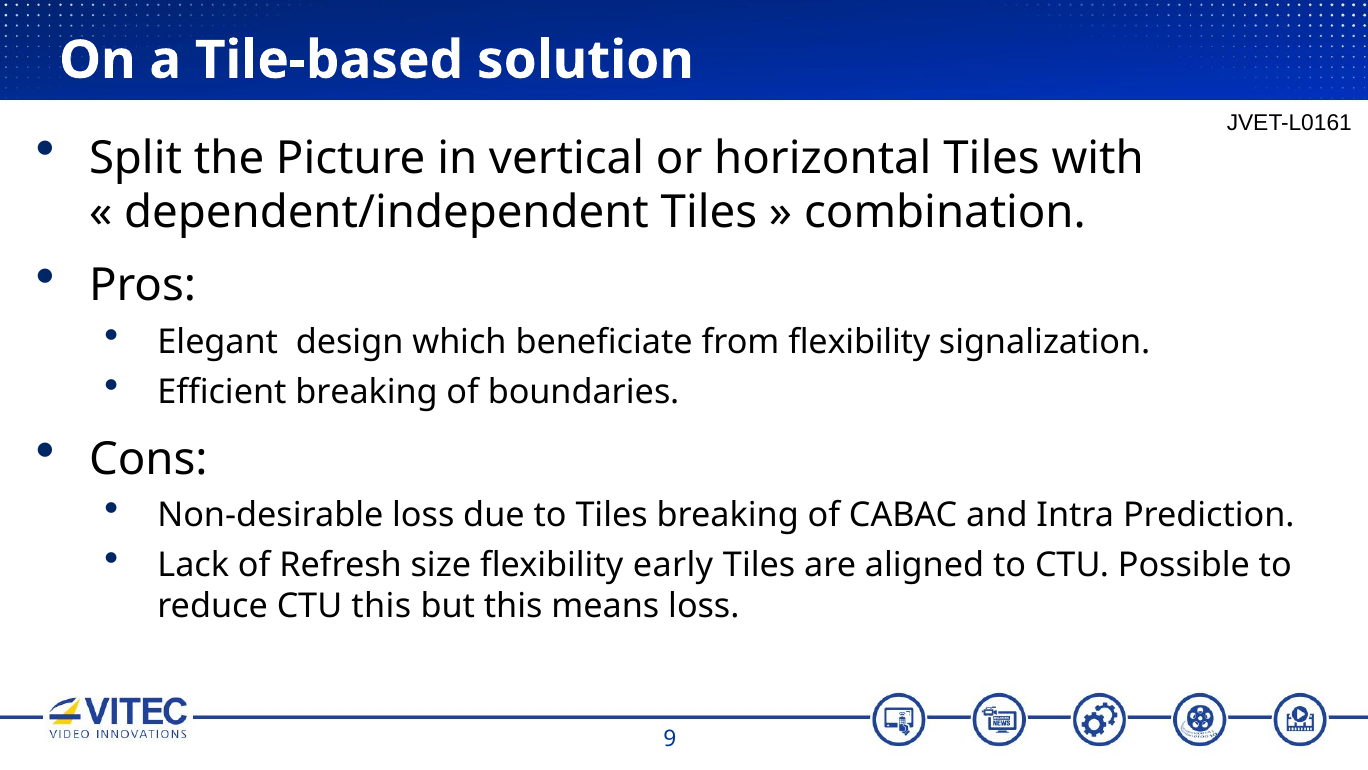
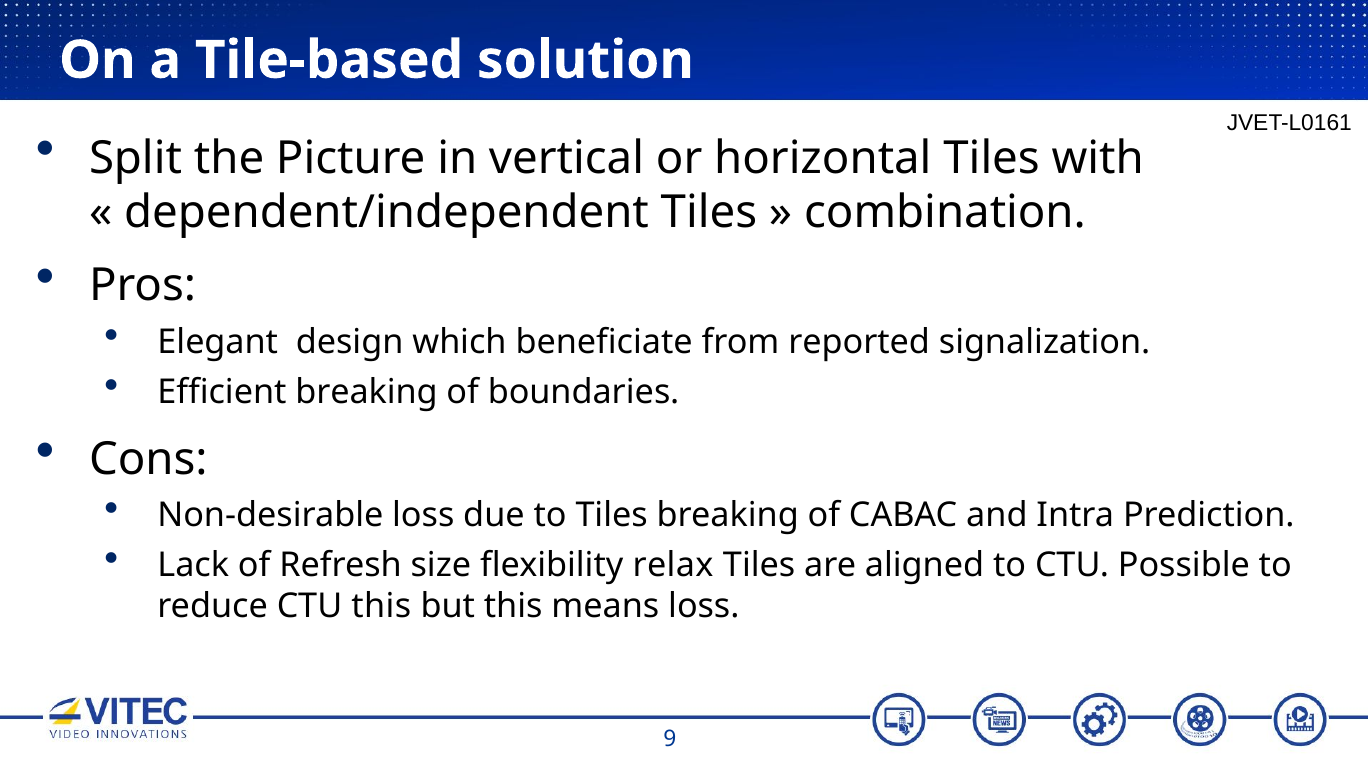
from flexibility: flexibility -> reported (859, 342)
early: early -> relax (673, 565)
